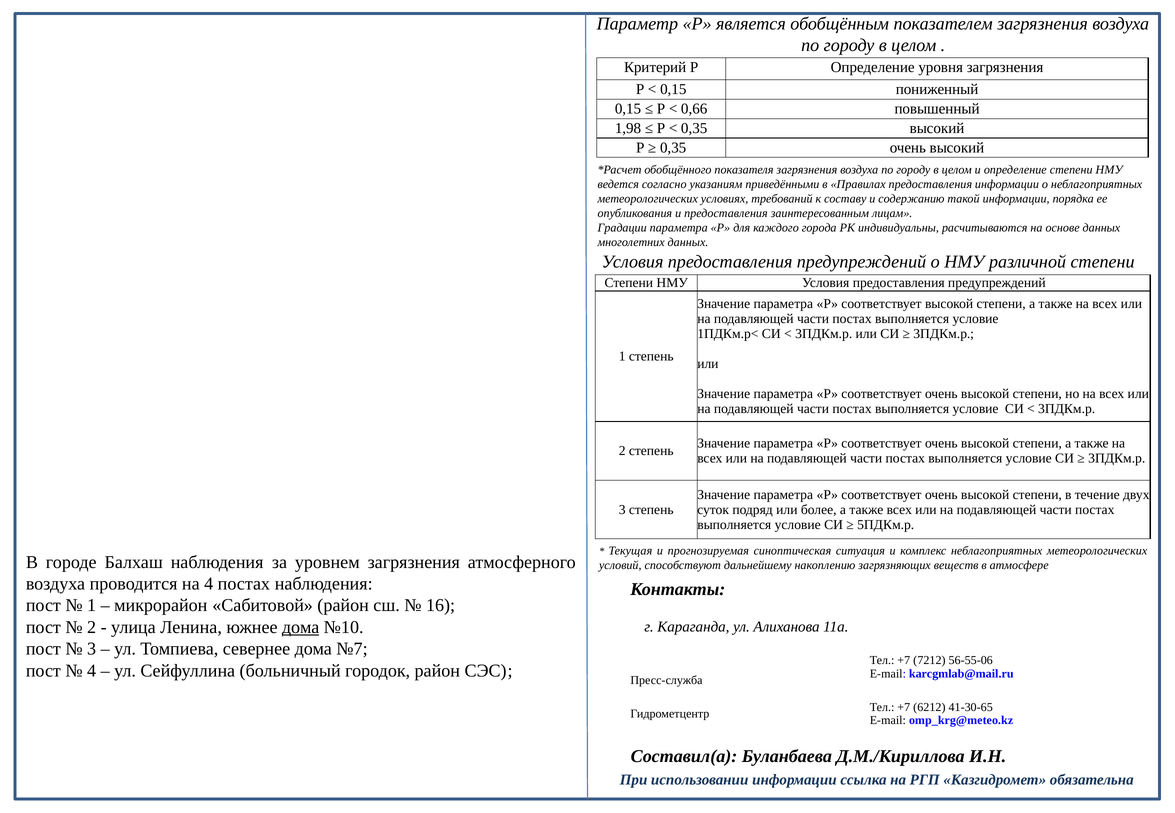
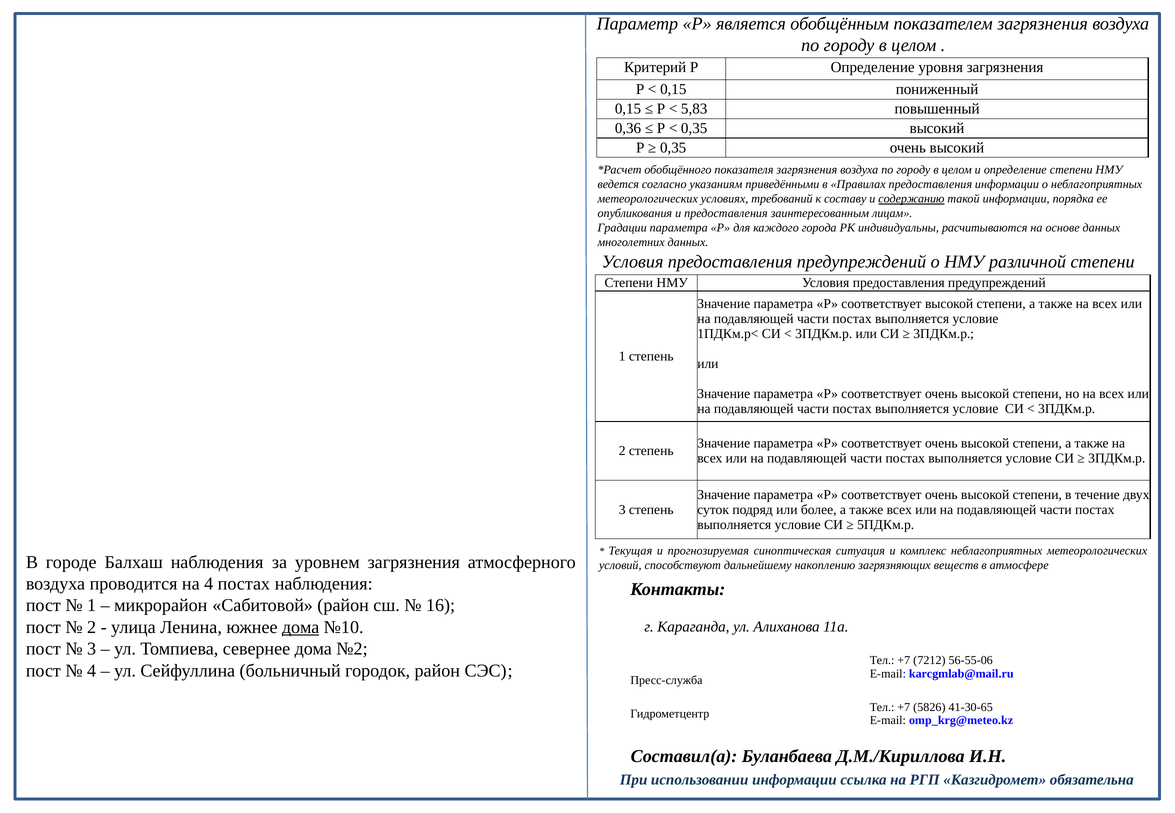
0,66: 0,66 -> 5,83 (694, 109)
1,98: 1,98 -> 0,36 (628, 128)
содержанию underline: none -> present (911, 199)
№7: №7 -> №2 (352, 649)
6212: 6212 -> 5826 (929, 708)
